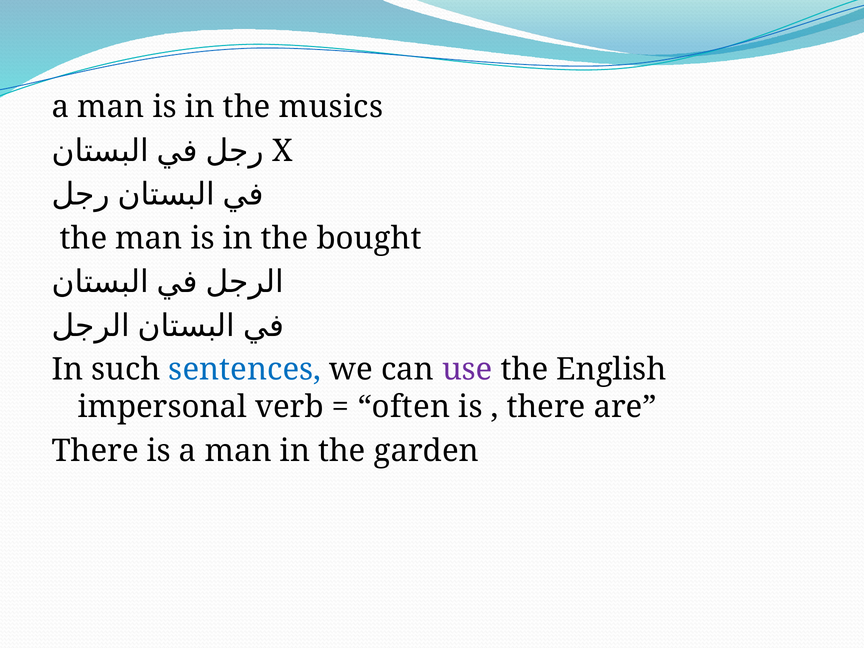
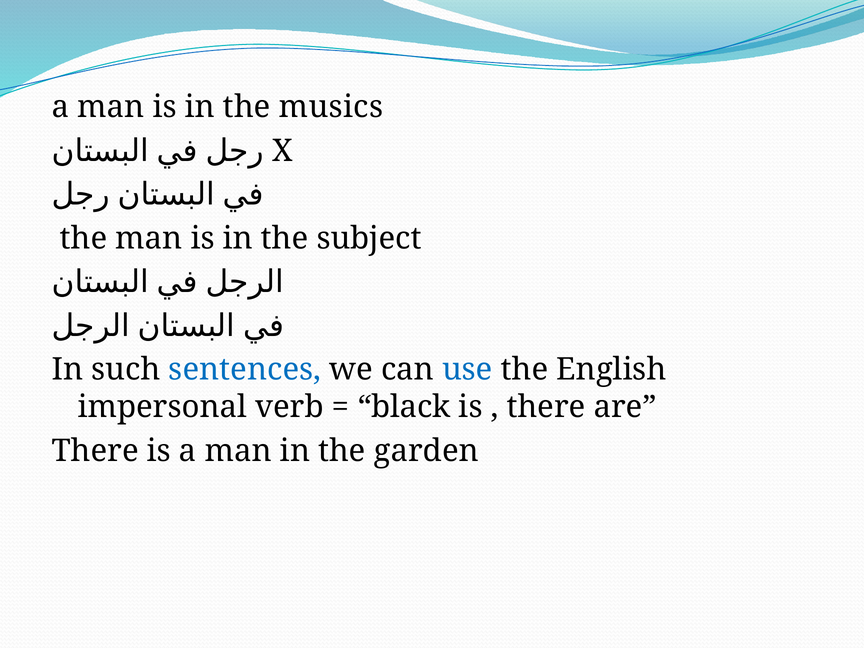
bought: bought -> subject (369, 238)
use colour: purple -> blue (467, 370)
often: often -> black (404, 407)
